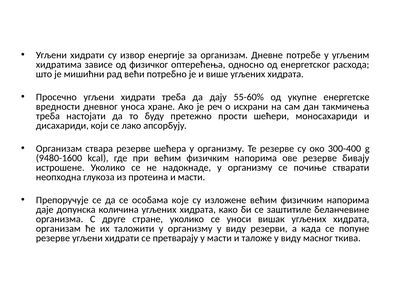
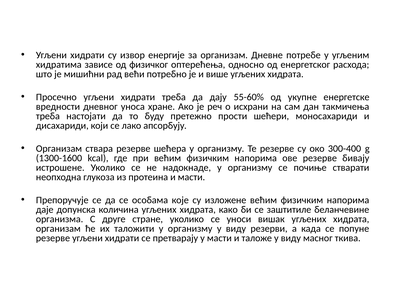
9480-1600: 9480-1600 -> 1300-1600 (59, 158)
